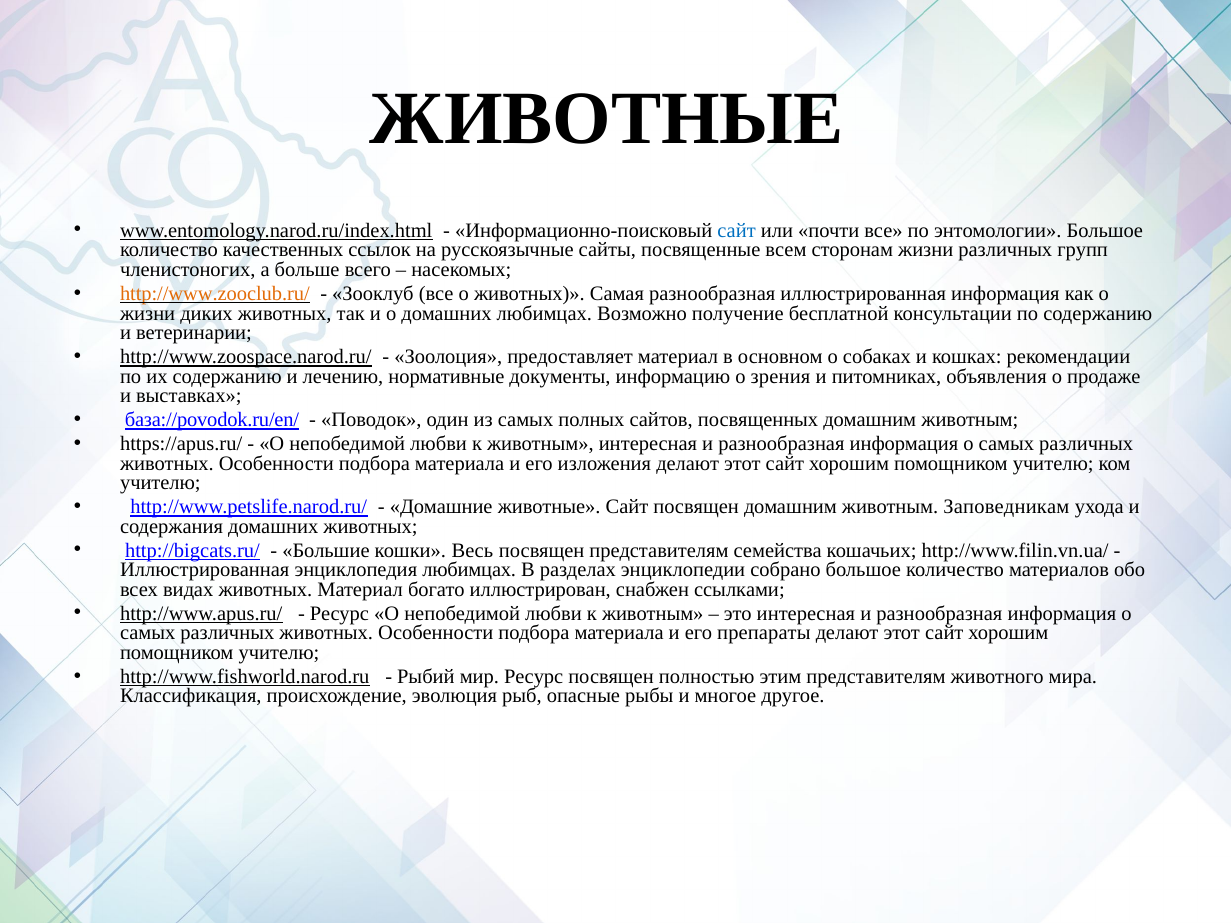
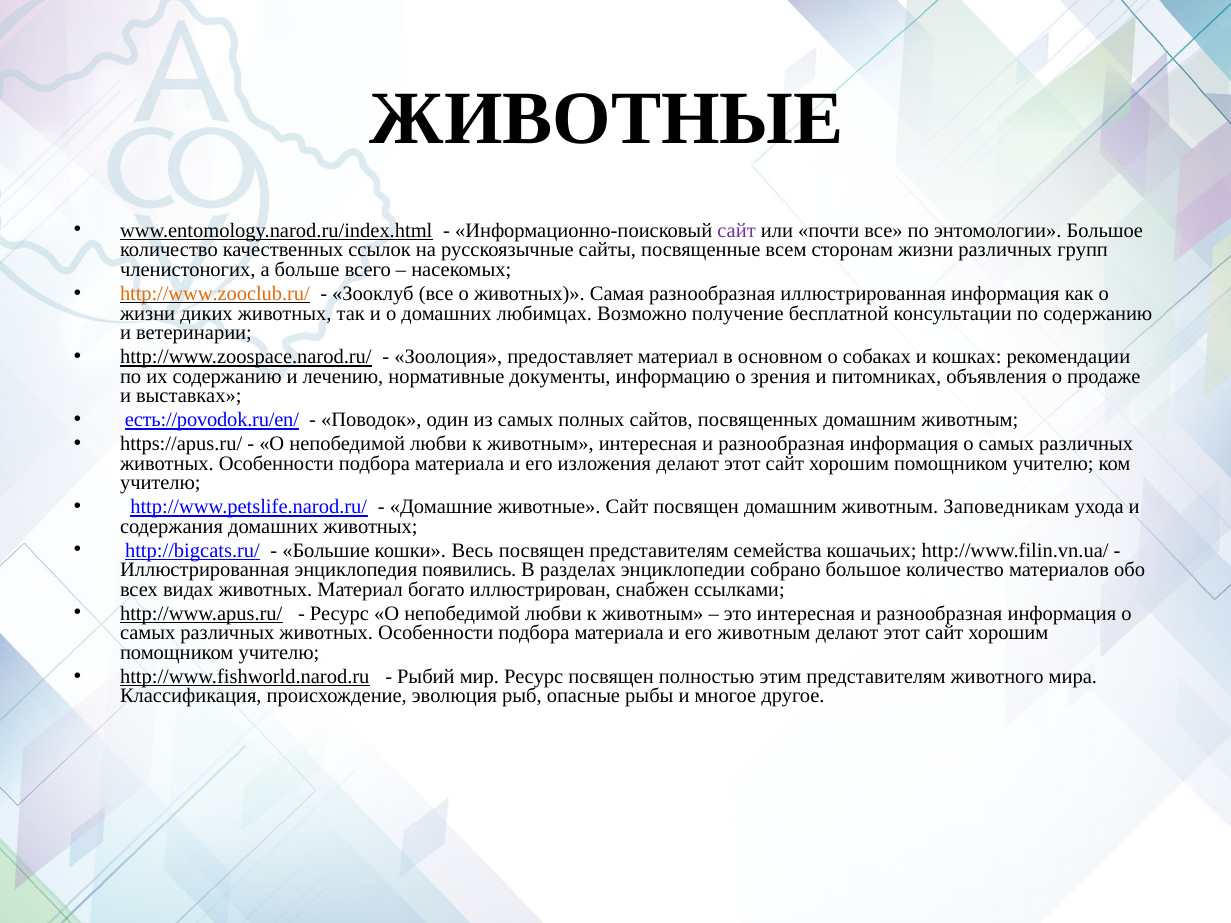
сайт colour: blue -> purple (737, 231)
база://povodok.ru/en/: база://povodok.ru/en/ -> есть://povodok.ru/en/ (212, 420)
энциклопедия любимцах: любимцах -> появились (469, 570)
его препараты: препараты -> животным (764, 633)
